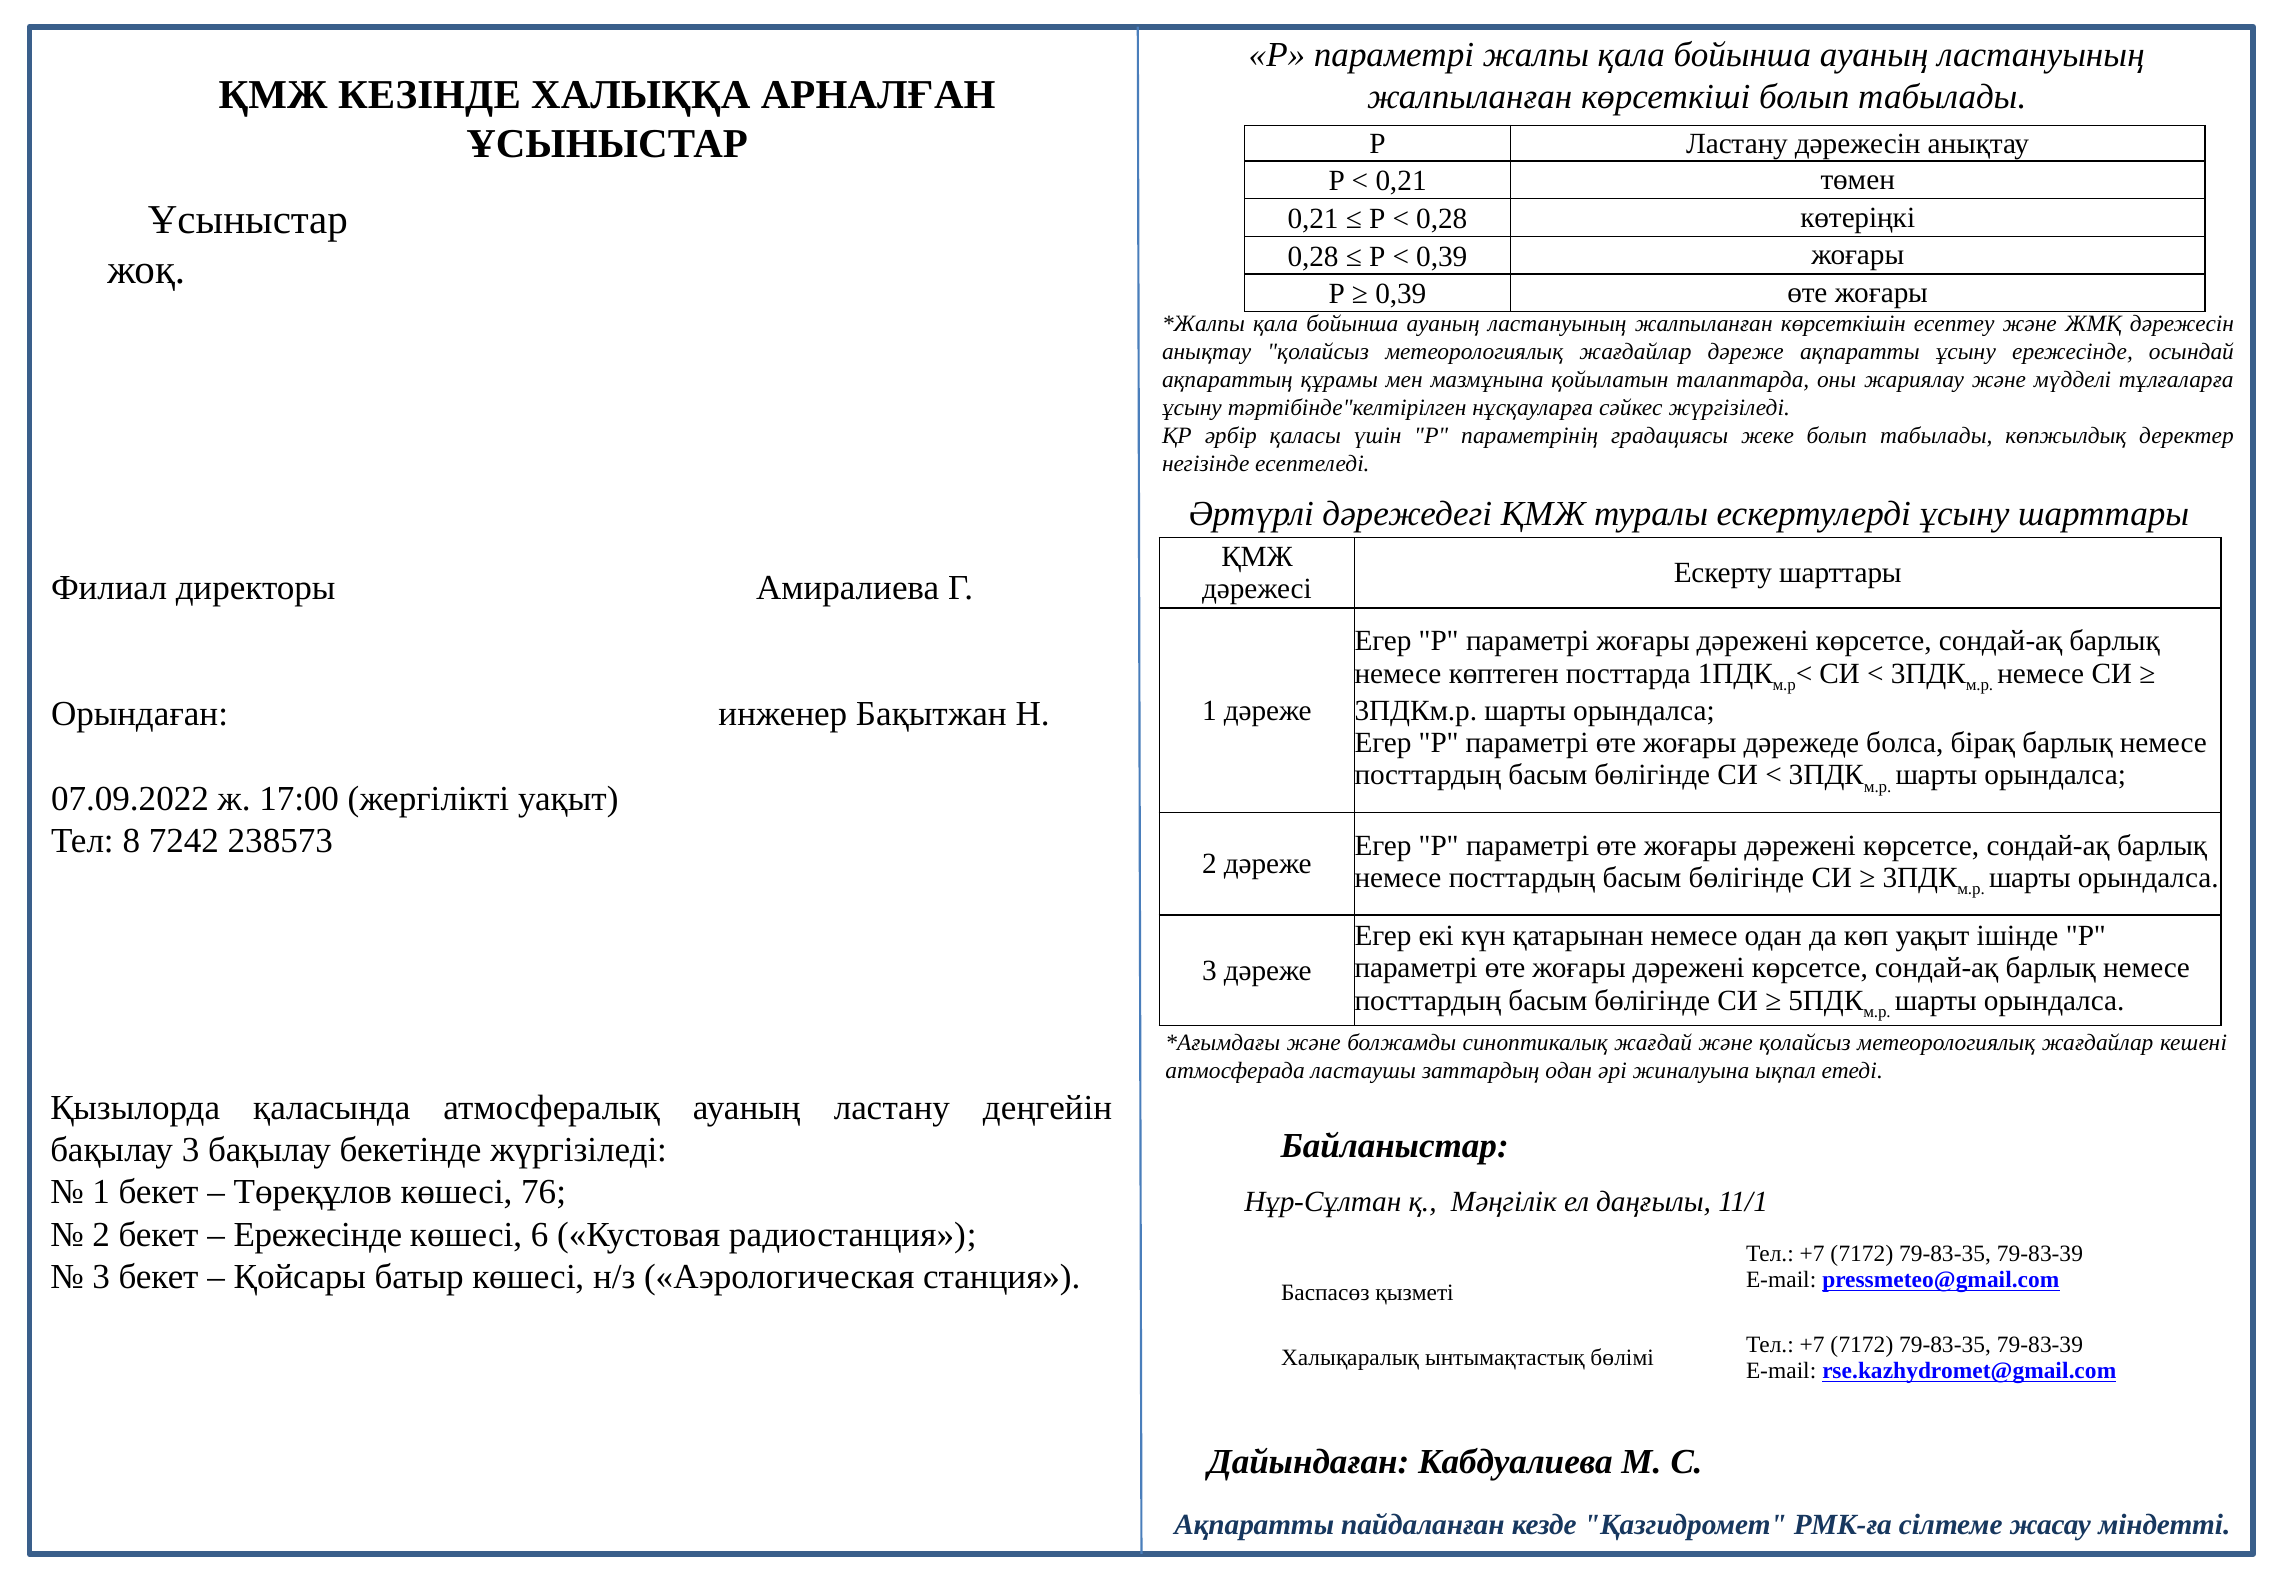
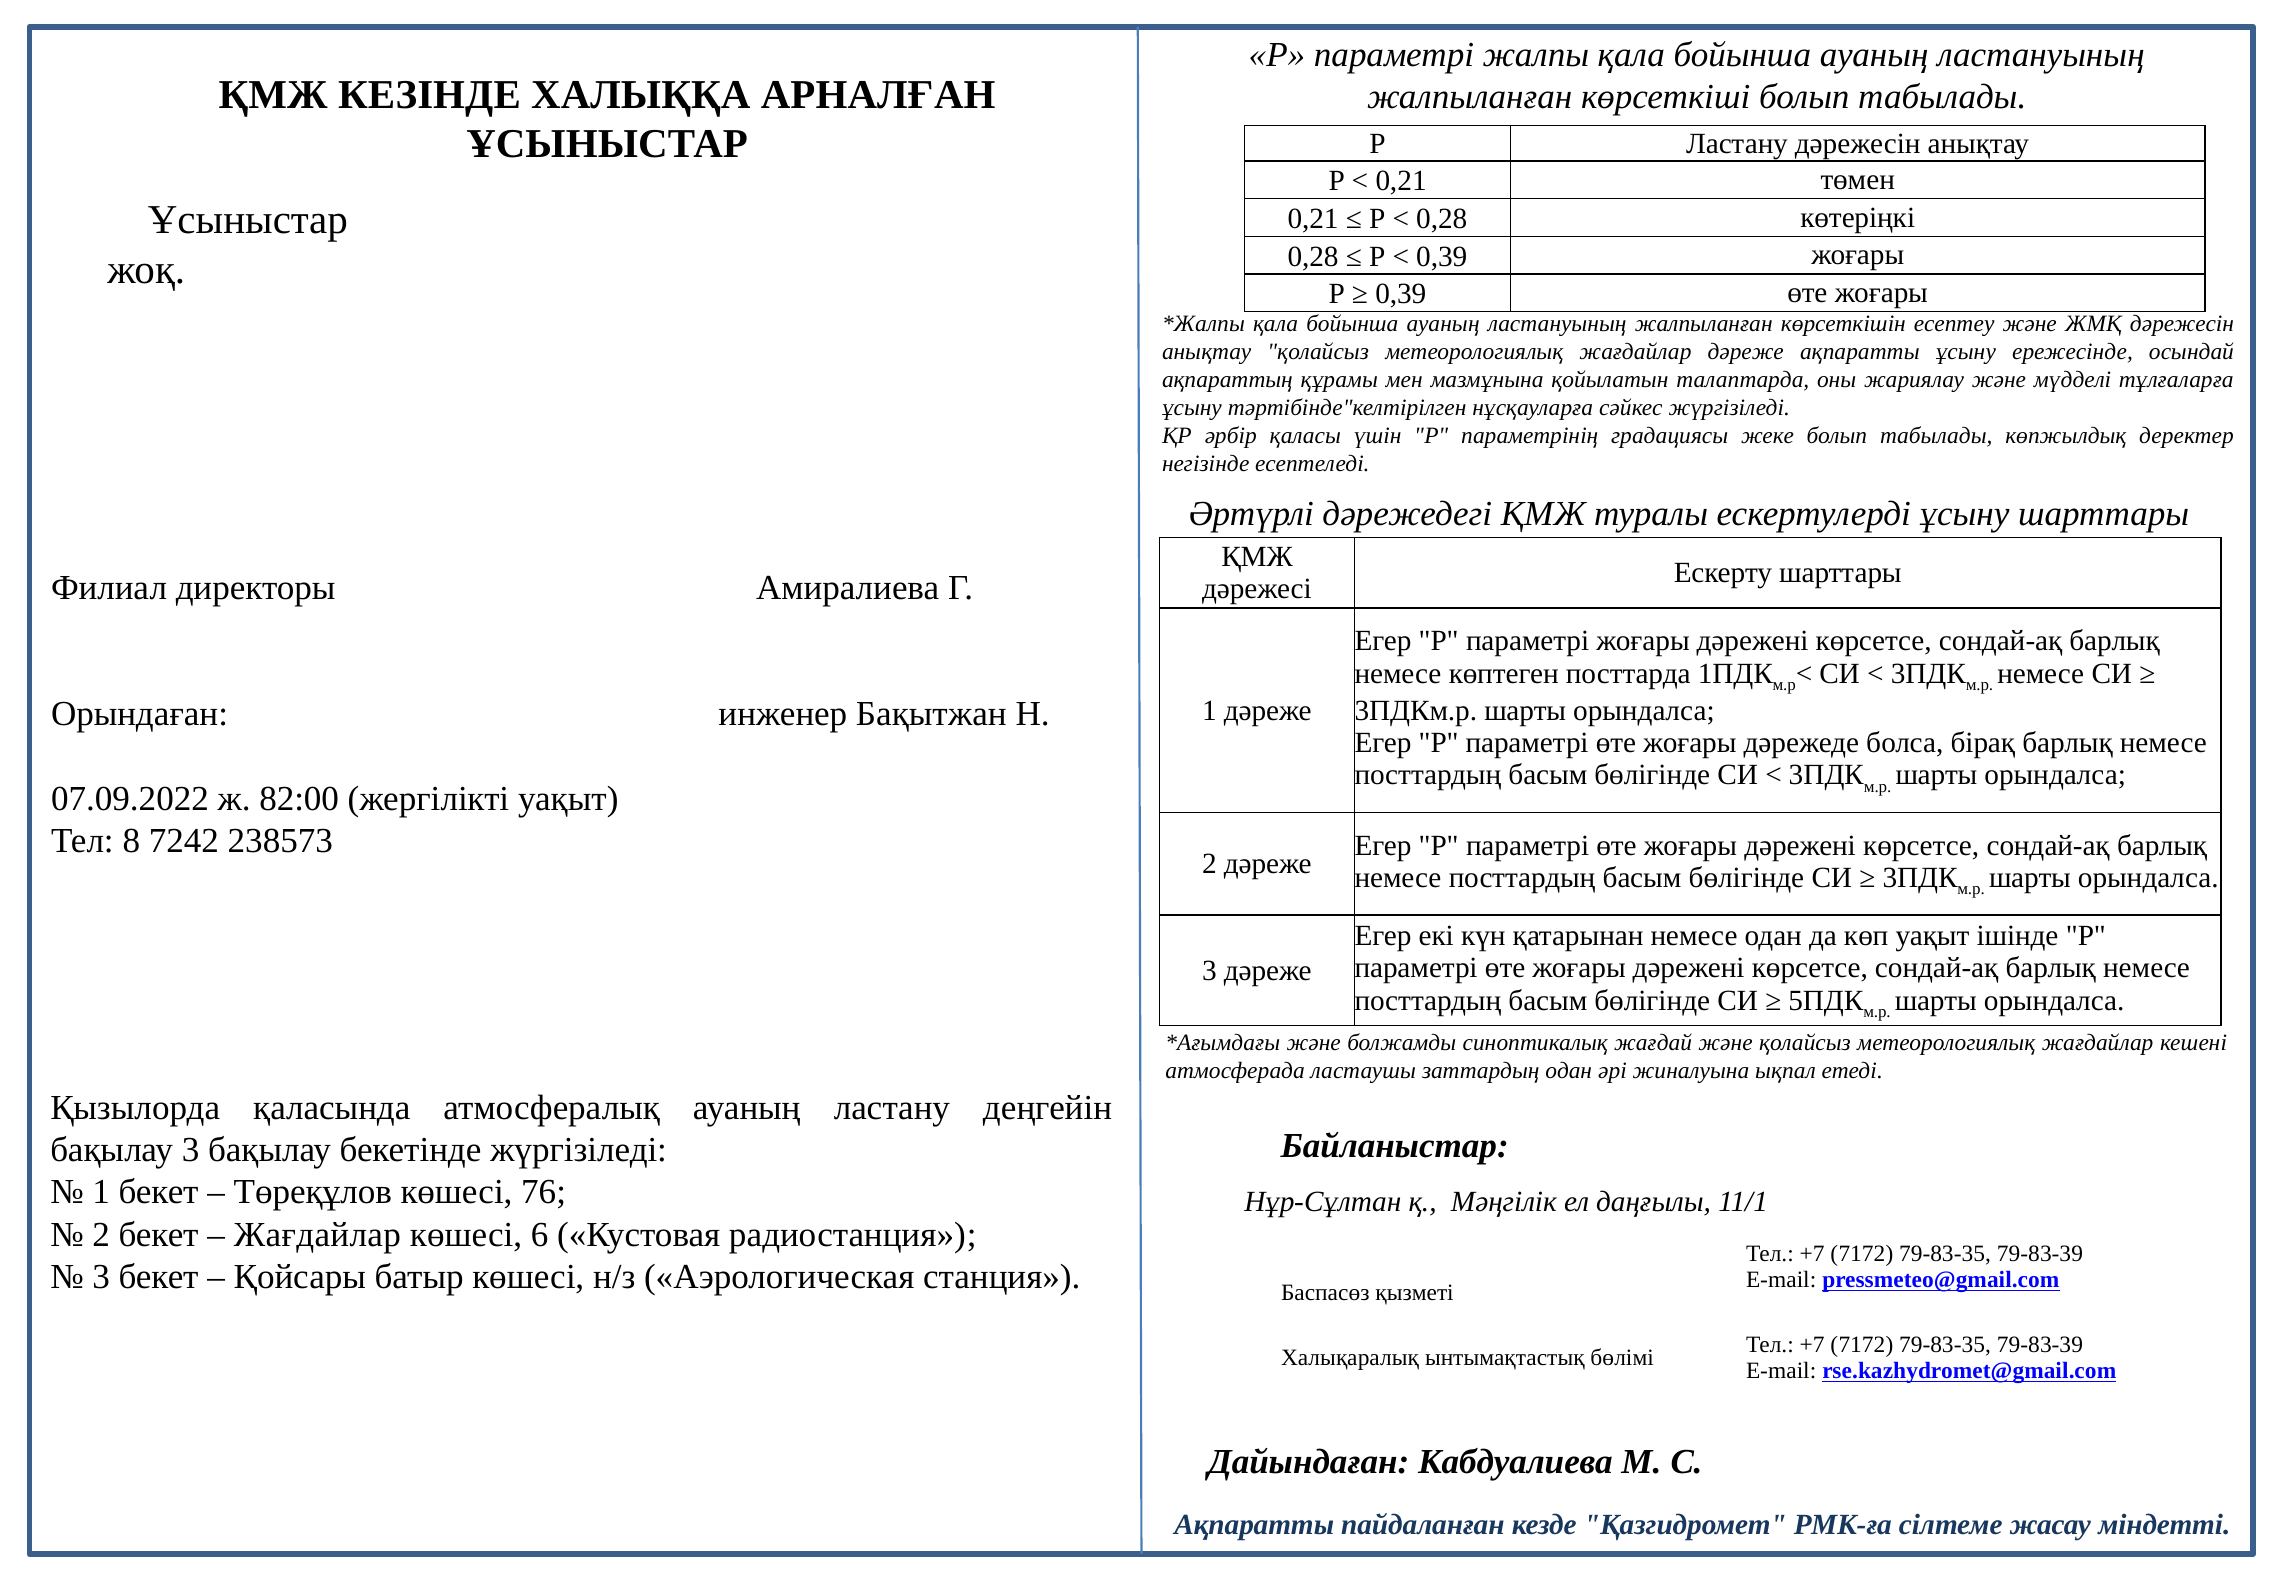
17:00: 17:00 -> 82:00 (299, 798)
Ережесінде: Ережесінде -> Жағдайлар (317, 1234)
